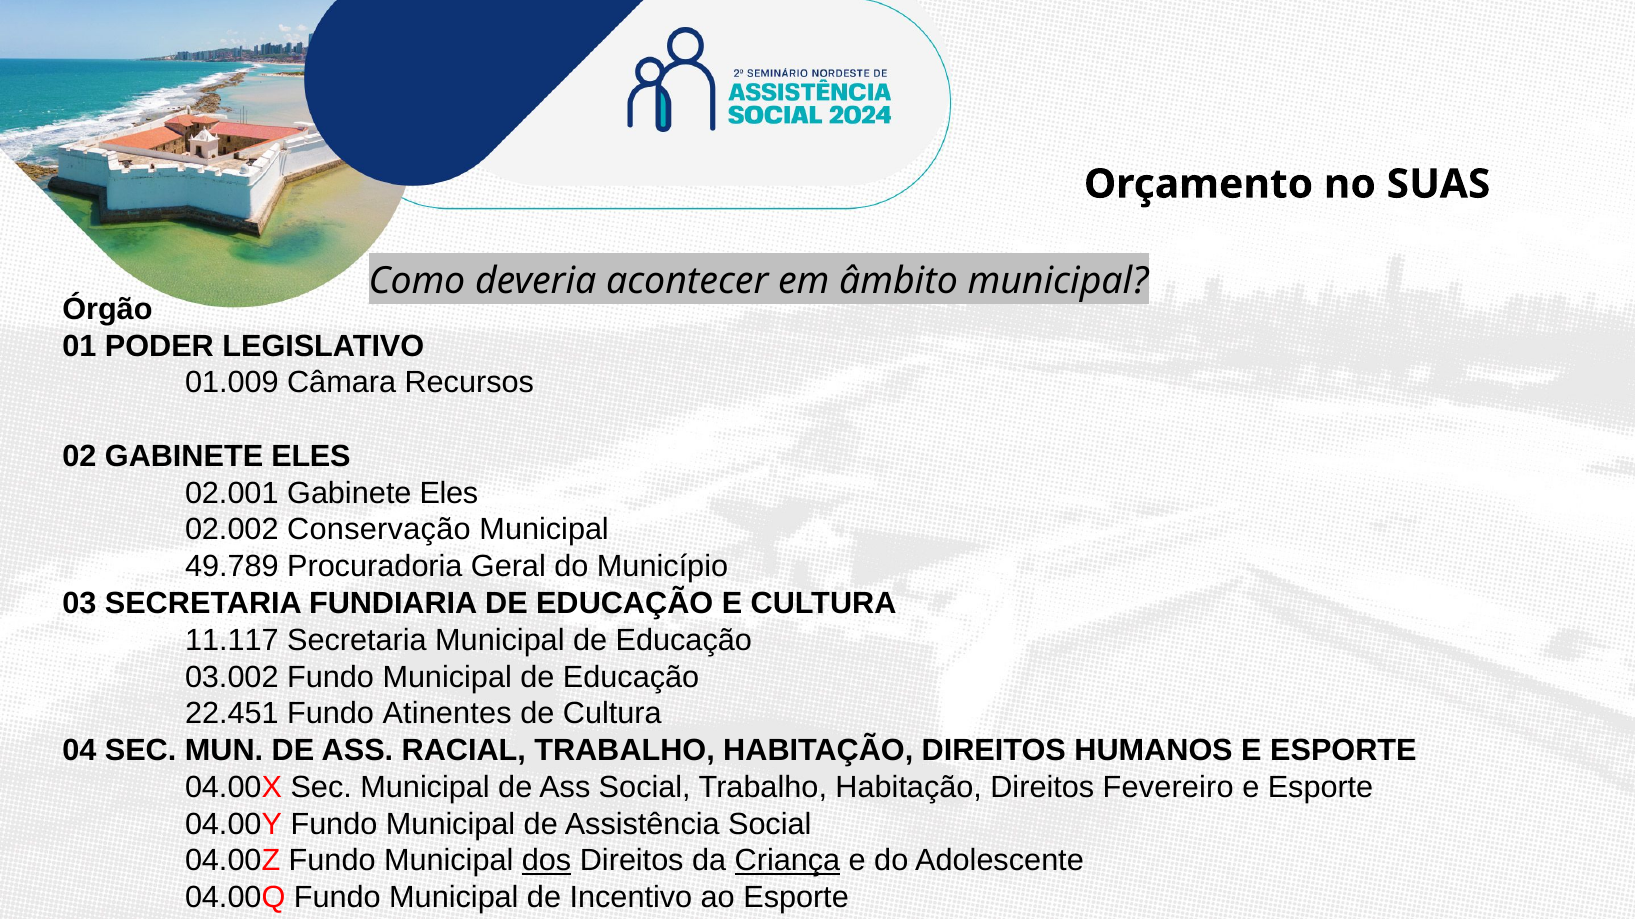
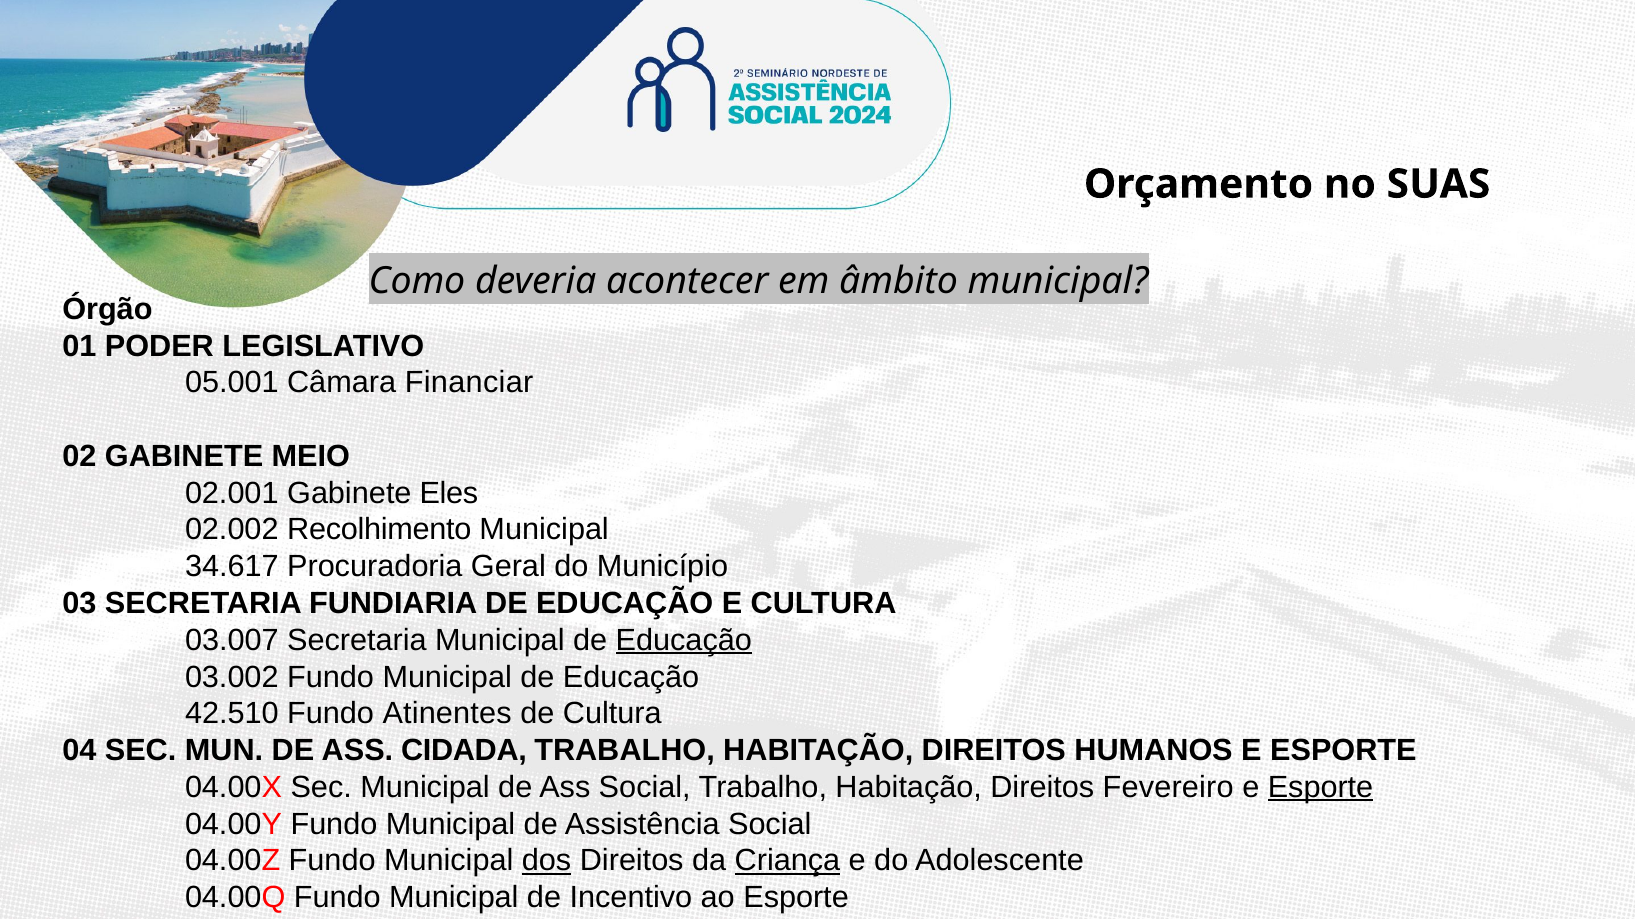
01.009: 01.009 -> 05.001 (232, 383)
Recursos: Recursos -> Financiar (469, 383)
02 GABINETE ELES: ELES -> MEIO (311, 457)
Conservação: Conservação -> Recolhimento (379, 530)
49.789: 49.789 -> 34.617 (232, 567)
11.117: 11.117 -> 03.007 (232, 641)
Educação underline: none -> present (684, 641)
22.451: 22.451 -> 42.510 (232, 714)
RACIAL: RACIAL -> CIDADA (464, 751)
Esporte underline: none -> present (1321, 788)
